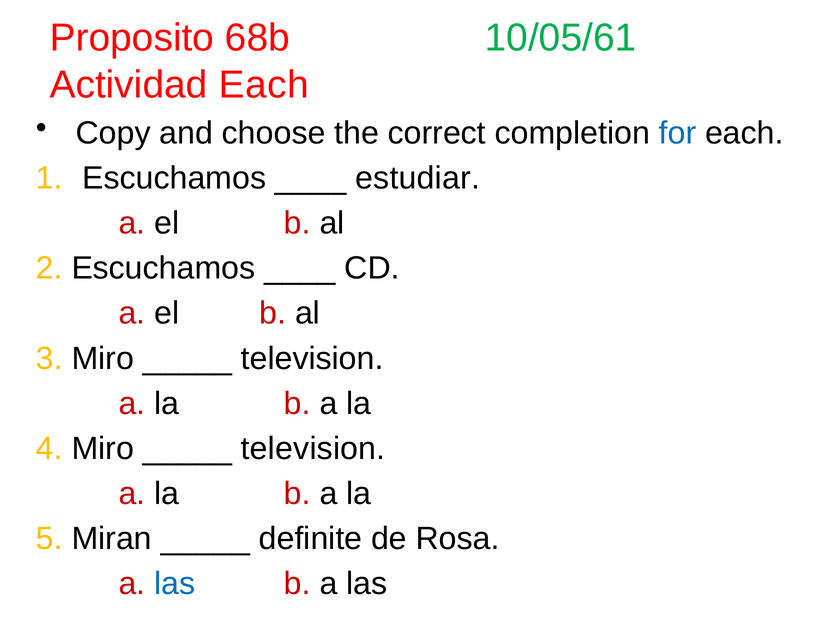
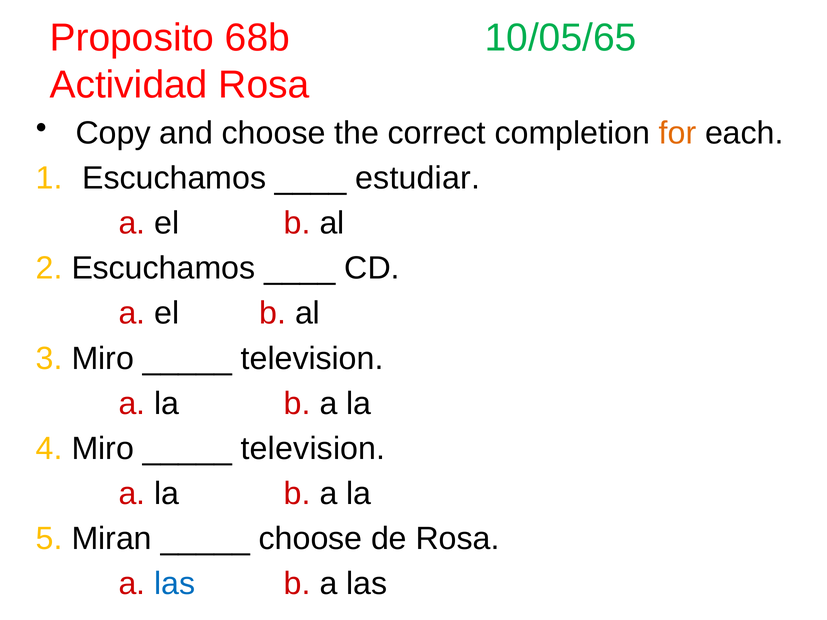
10/05/61: 10/05/61 -> 10/05/65 (561, 38)
Actividad Each: Each -> Rosa (264, 85)
for colour: blue -> orange (678, 133)
definite: definite -> choose (311, 539)
